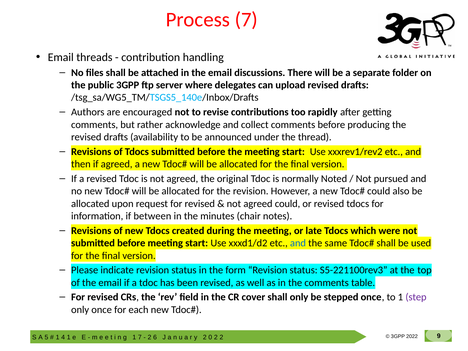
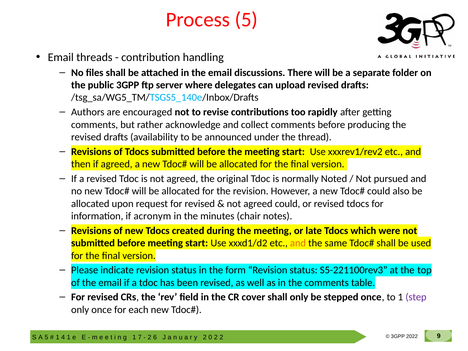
Process 7: 7 -> 5 (246, 20)
between: between -> acronym (152, 216)
and colour: blue -> orange (298, 243)
